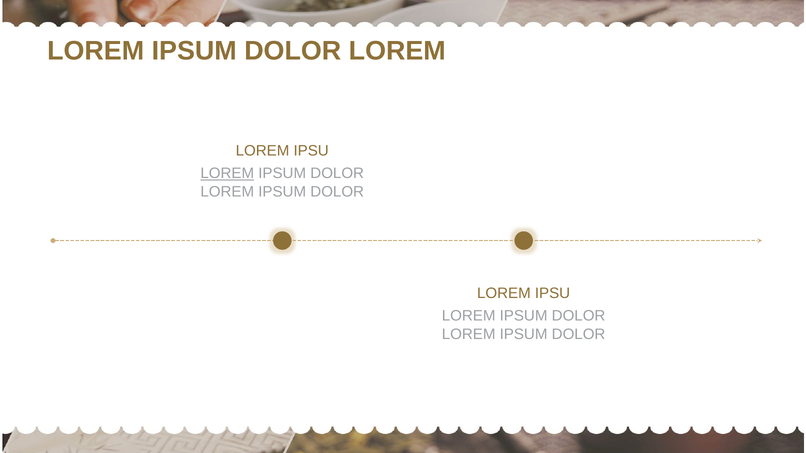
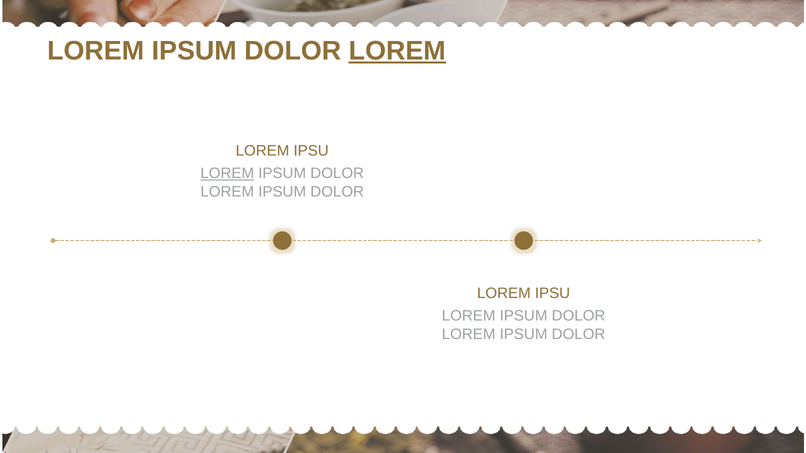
LOREM underline: none -> present (397, 51)
